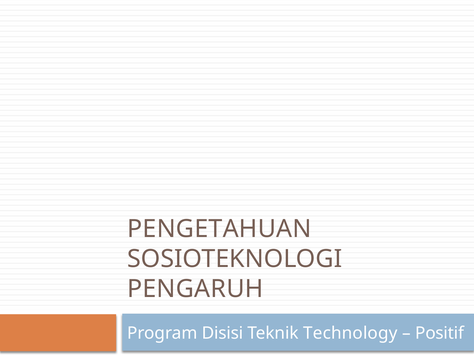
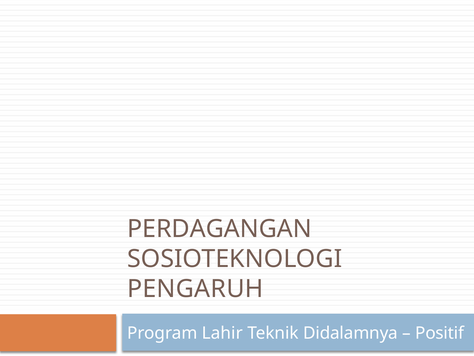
PENGETAHUAN: PENGETAHUAN -> PERDAGANGAN (219, 228)
Disisi: Disisi -> Lahir (222, 333)
Technology: Technology -> Didalamnya (351, 333)
